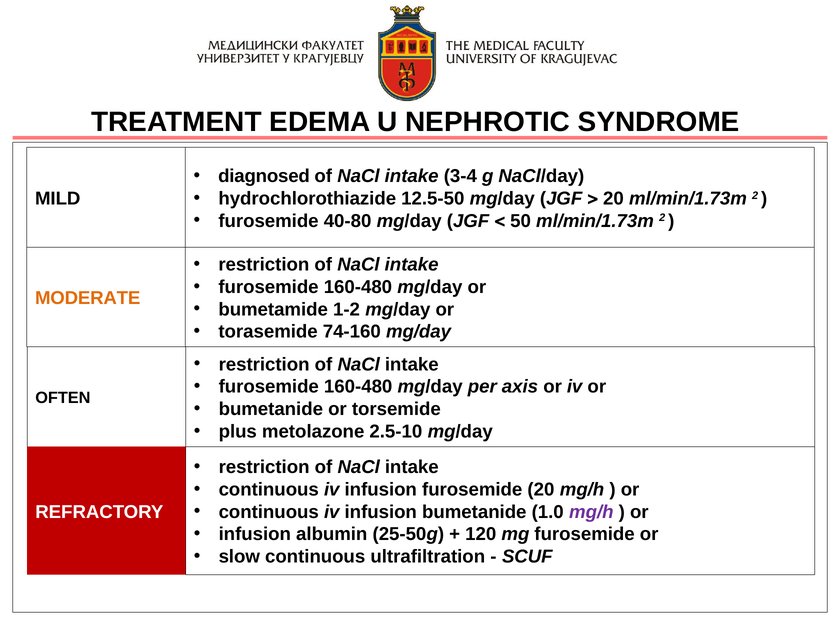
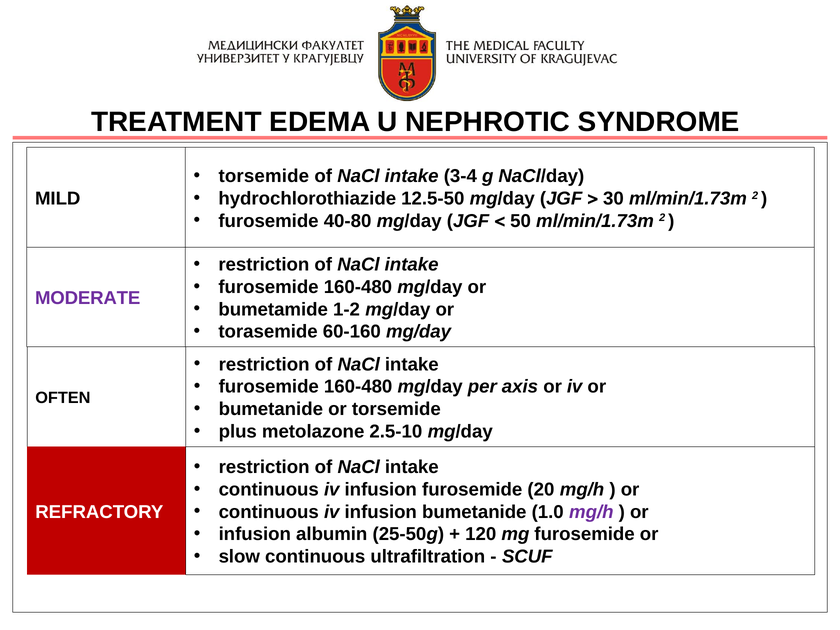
diagnosed: diagnosed -> torsemide (264, 176)
20: 20 -> 30 (613, 198)
MODERATE colour: orange -> purple (88, 298)
74-160: 74-160 -> 60-160 (352, 332)
